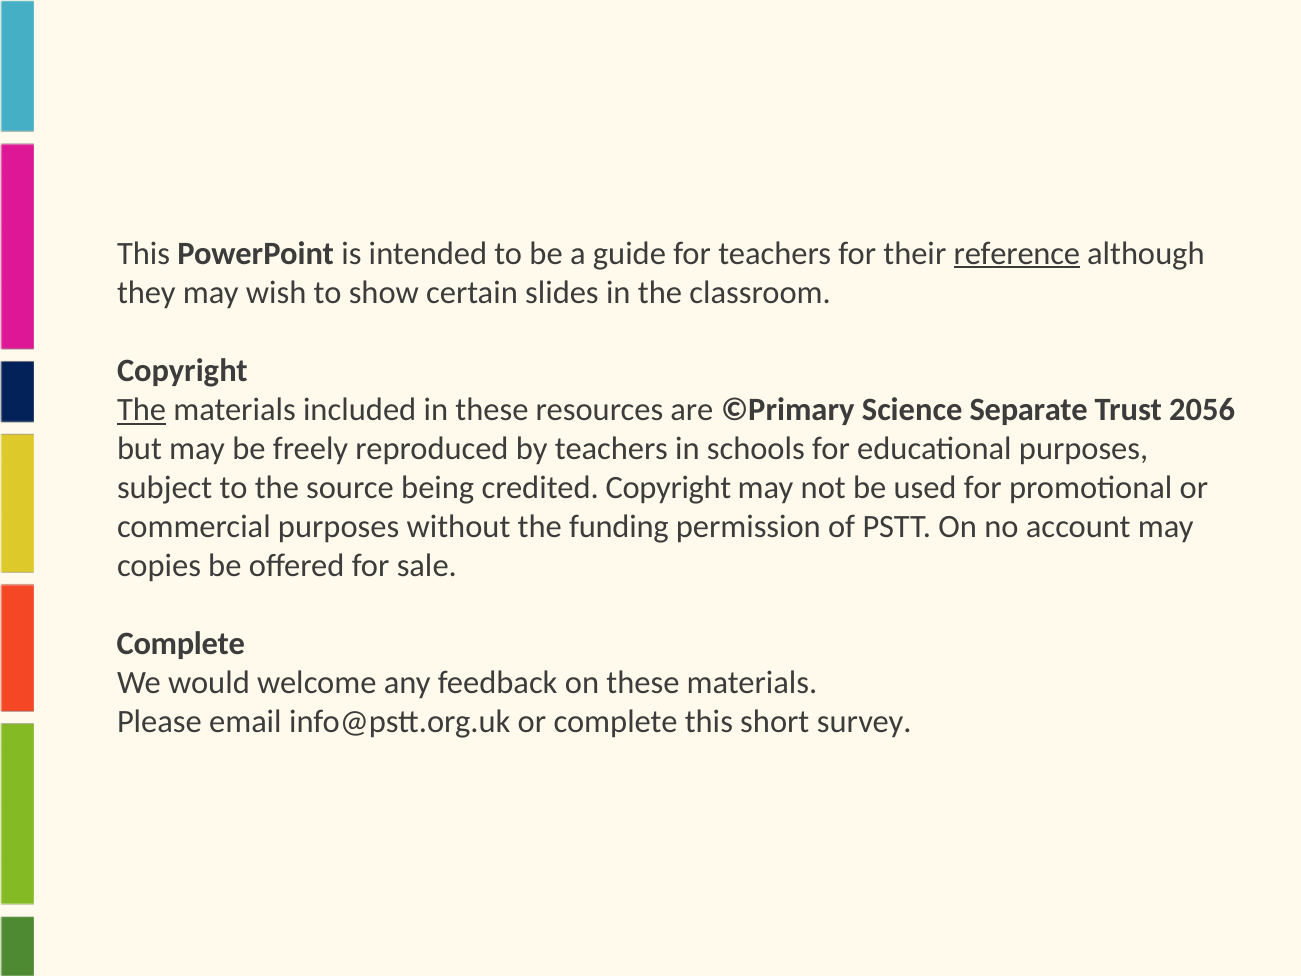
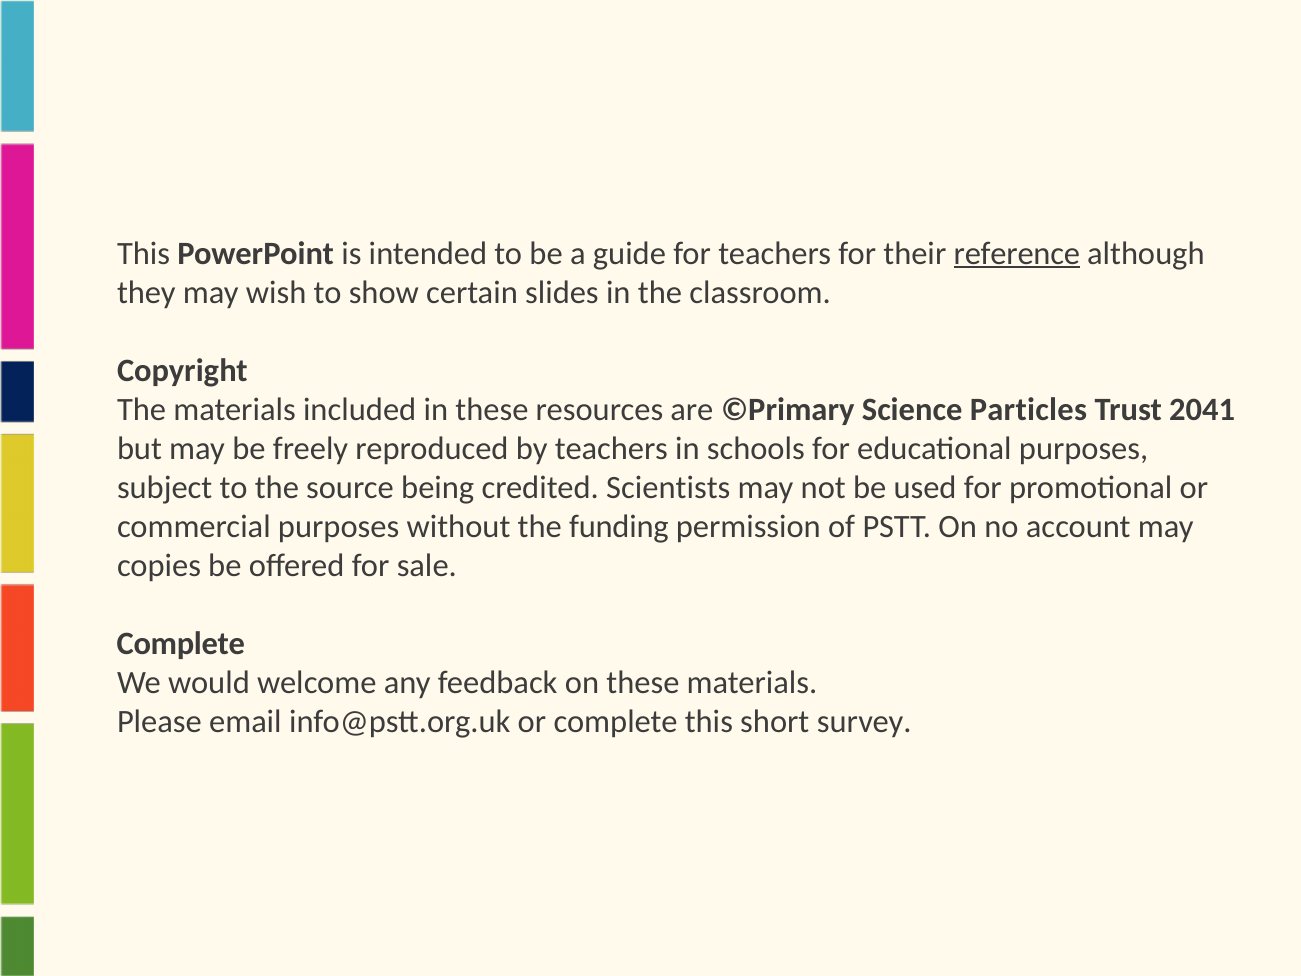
The underline: present -> none (142, 410)
Separate: Separate -> Particles (1028, 410)
2056: 2056 -> 2041 (1202, 410)
credited Copyright: Copyright -> Scientists (668, 488)
